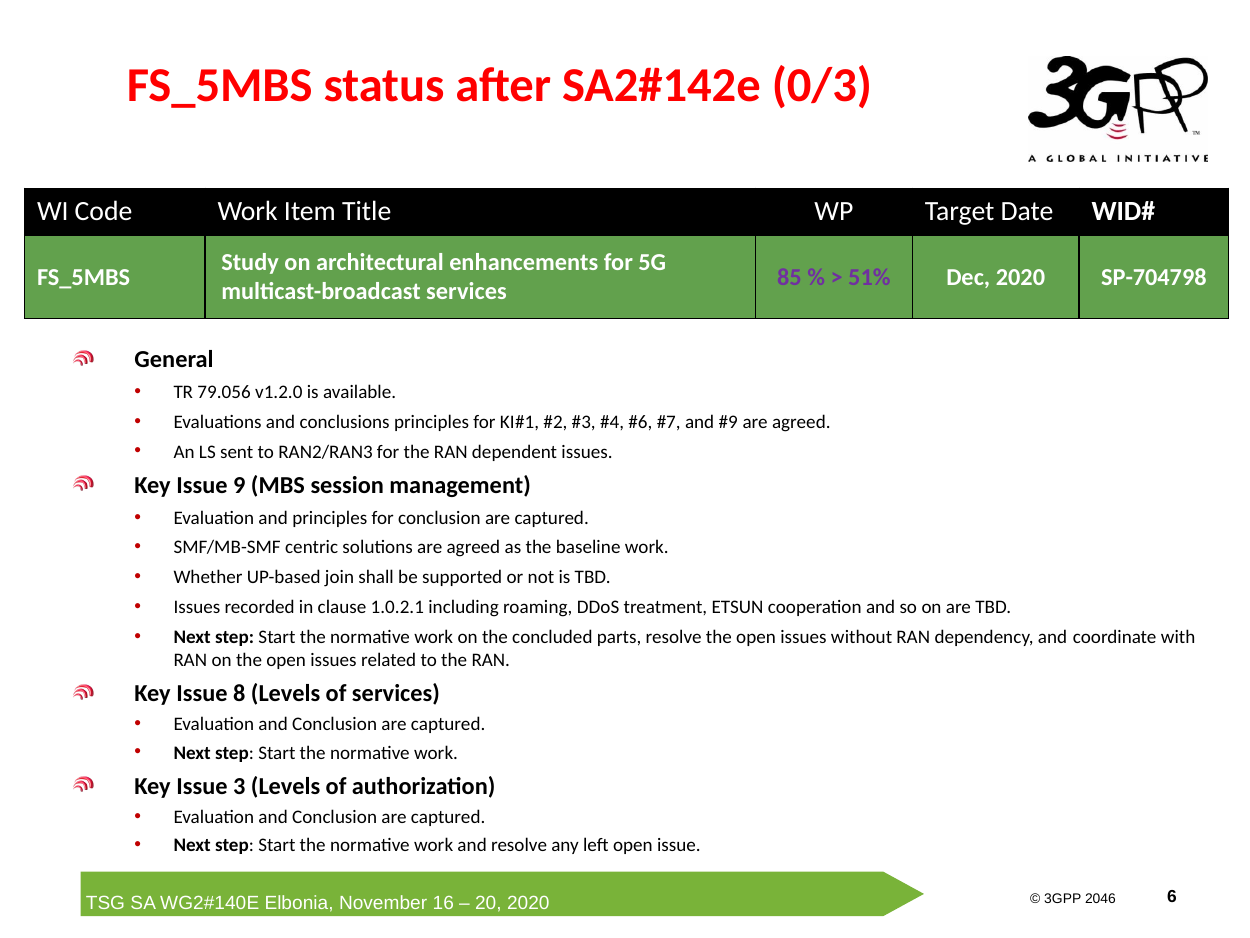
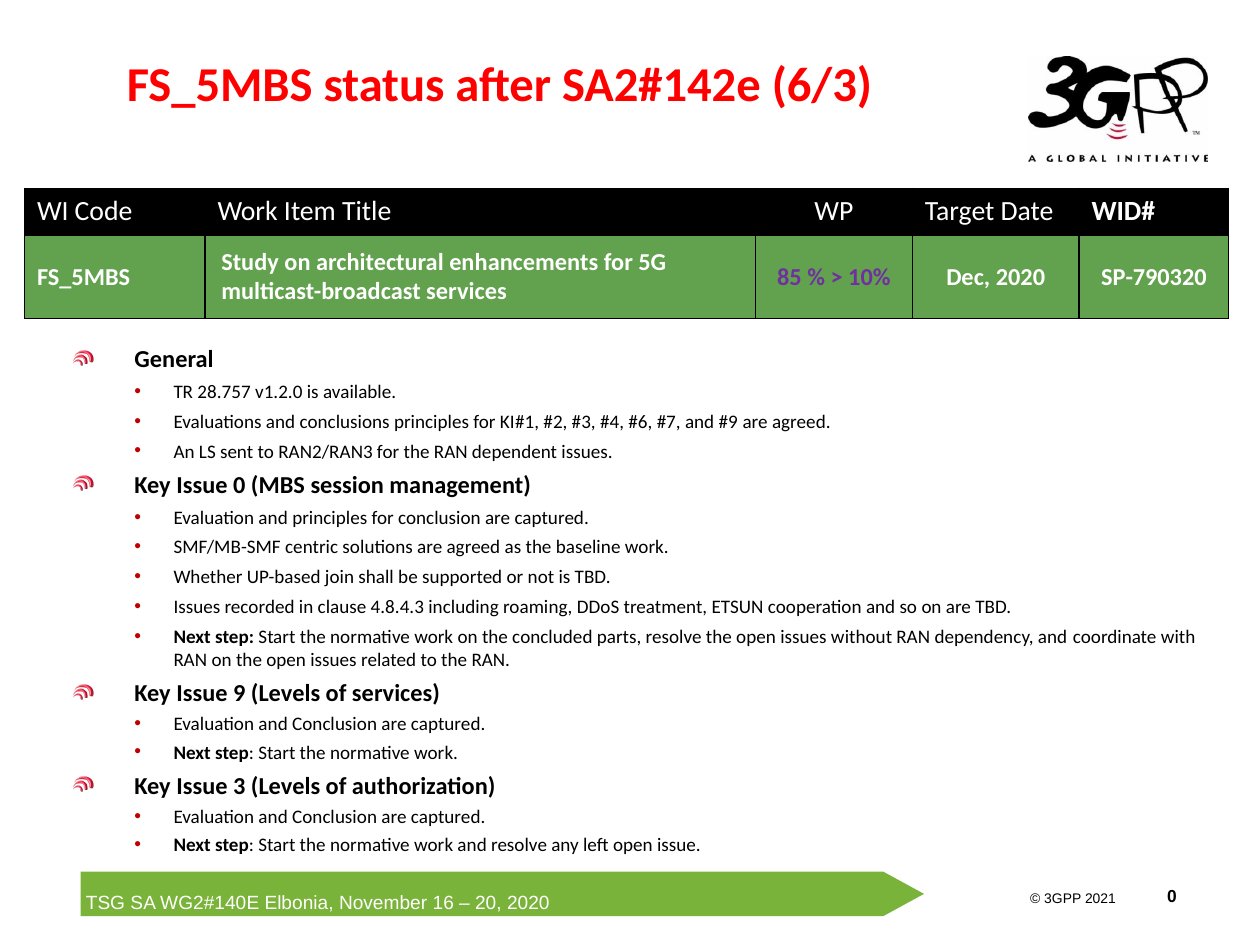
0/3: 0/3 -> 6/3 (822, 86)
51%: 51% -> 10% (869, 277)
SP-704798: SP-704798 -> SP-790320 (1154, 277)
79.056: 79.056 -> 28.757 (224, 392)
Issue 9: 9 -> 0 (239, 485)
1.0.2.1: 1.0.2.1 -> 4.8.4.3 (397, 607)
8: 8 -> 9 (239, 693)
2046: 2046 -> 2021 (1100, 899)
2020 6: 6 -> 0 (1172, 896)
